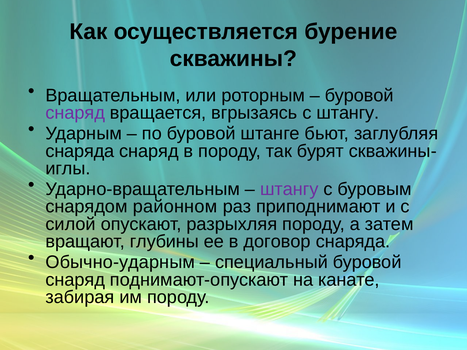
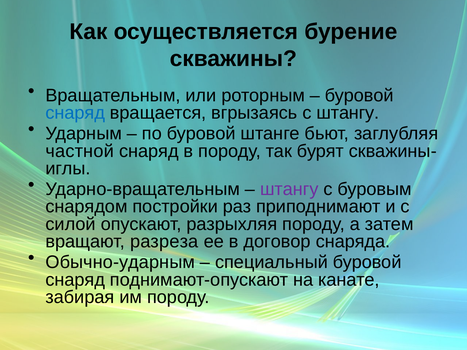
снаряд colour: purple -> blue (75, 113)
снаряда: снаряда -> частной (80, 151)
районном: районном -> постройки (175, 207)
глубины: глубины -> разреза (164, 242)
